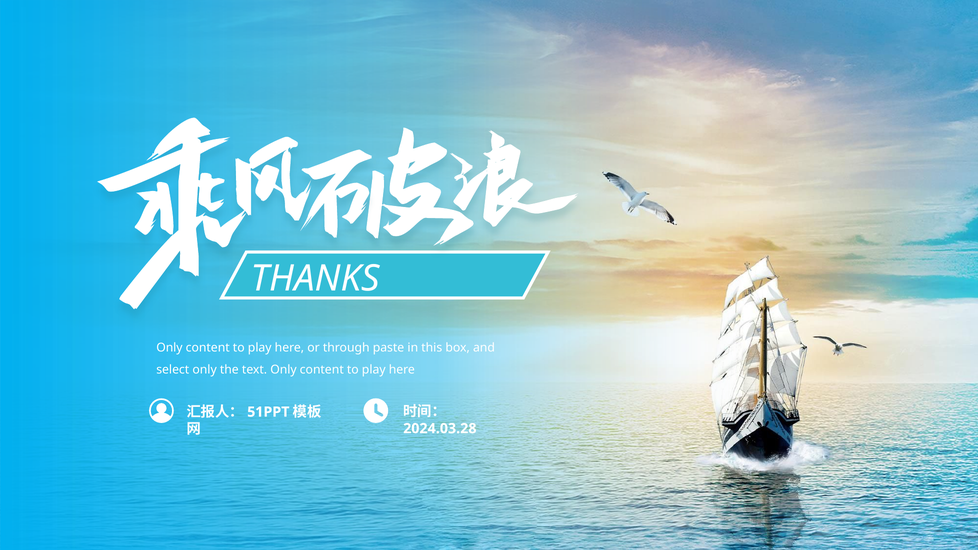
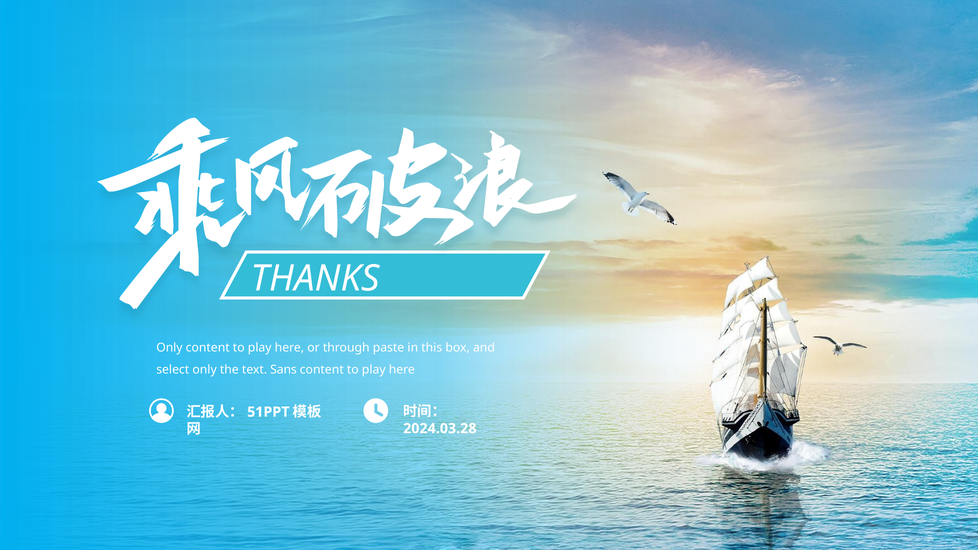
text Only: Only -> Sans (284, 370)
